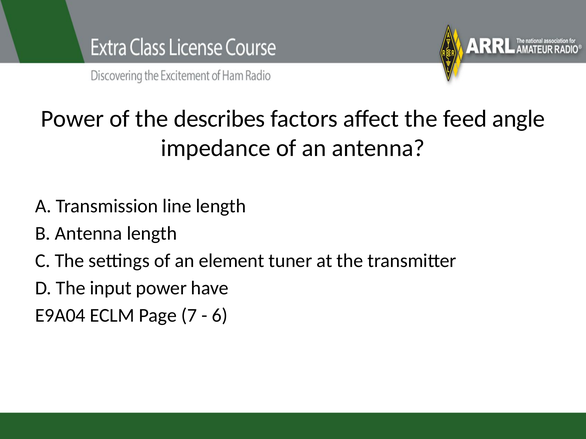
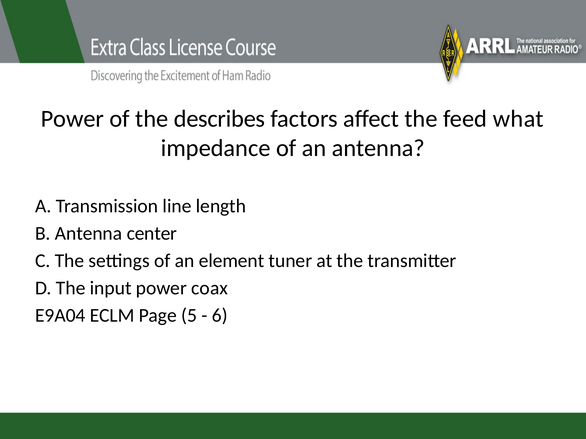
angle: angle -> what (518, 119)
Antenna length: length -> center (152, 234)
have: have -> coax (210, 288)
7: 7 -> 5 (189, 316)
